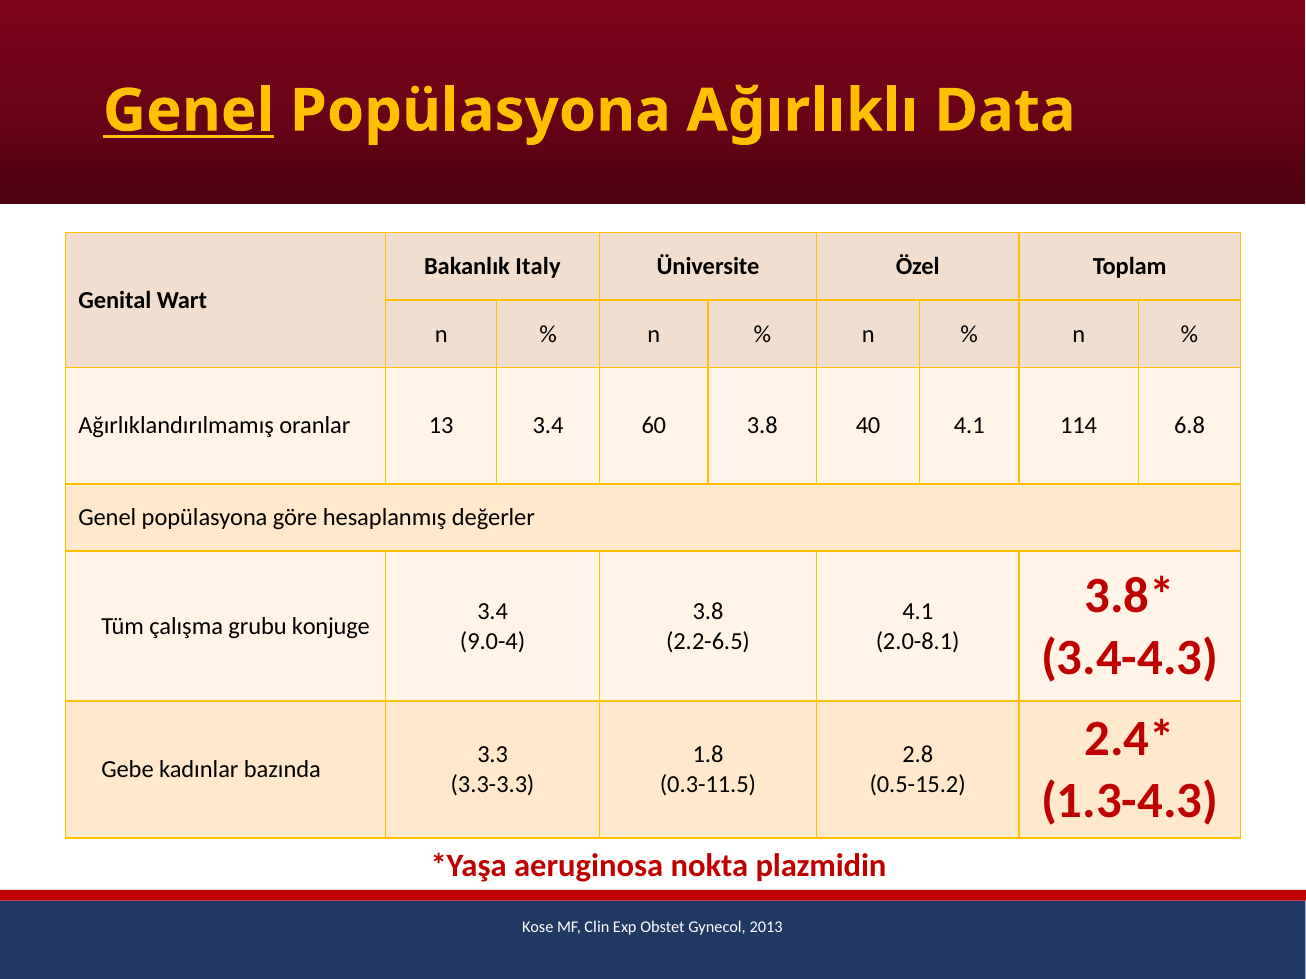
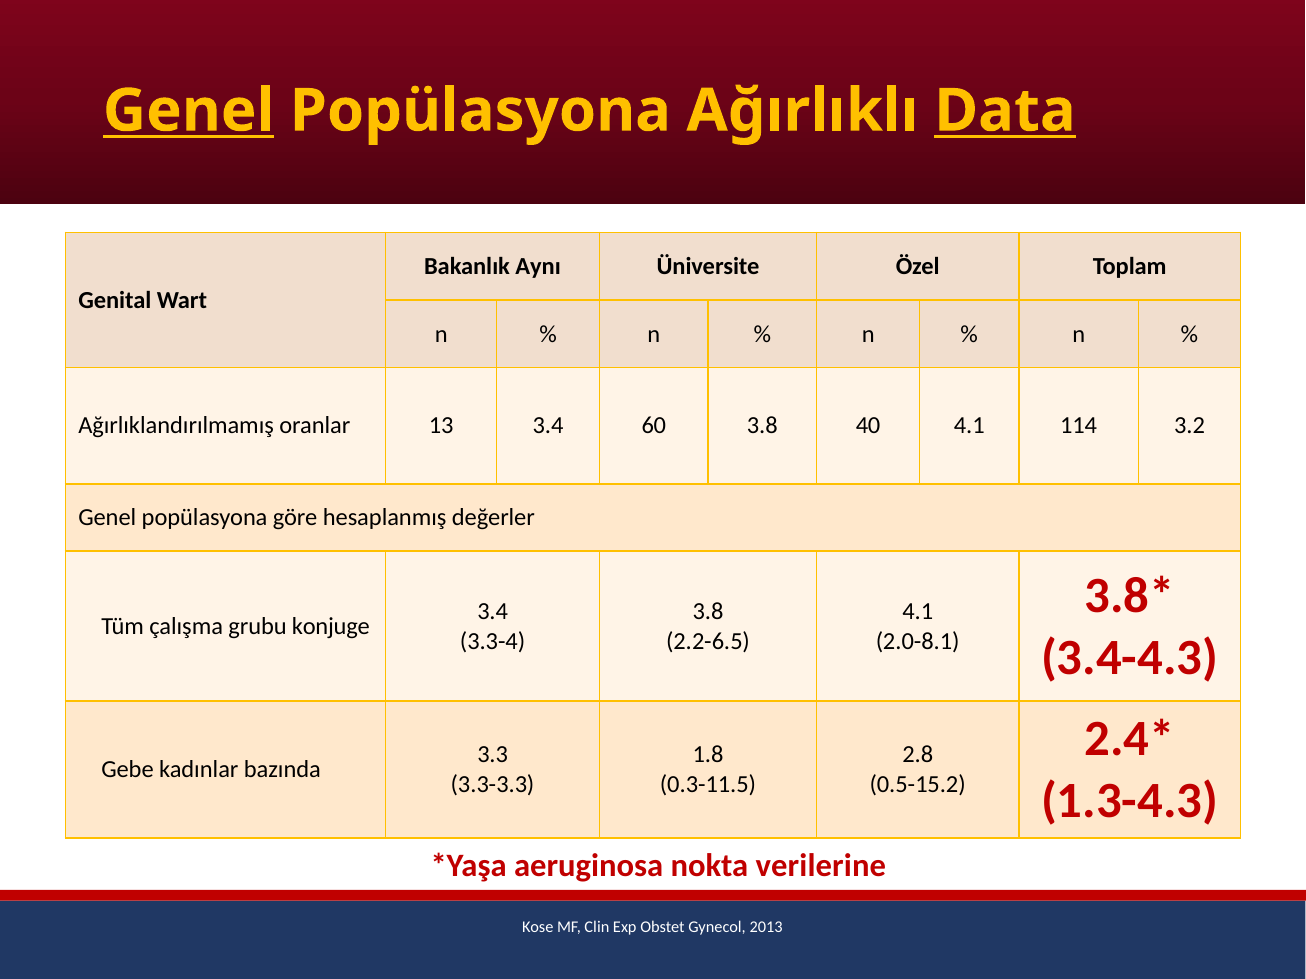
Data underline: none -> present (1005, 111)
Italy: Italy -> Aynı (538, 267)
6.8: 6.8 -> 3.2 (1190, 426)
9.0-4: 9.0-4 -> 3.3-4 (493, 642)
plazmidin: plazmidin -> verilerine (821, 866)
